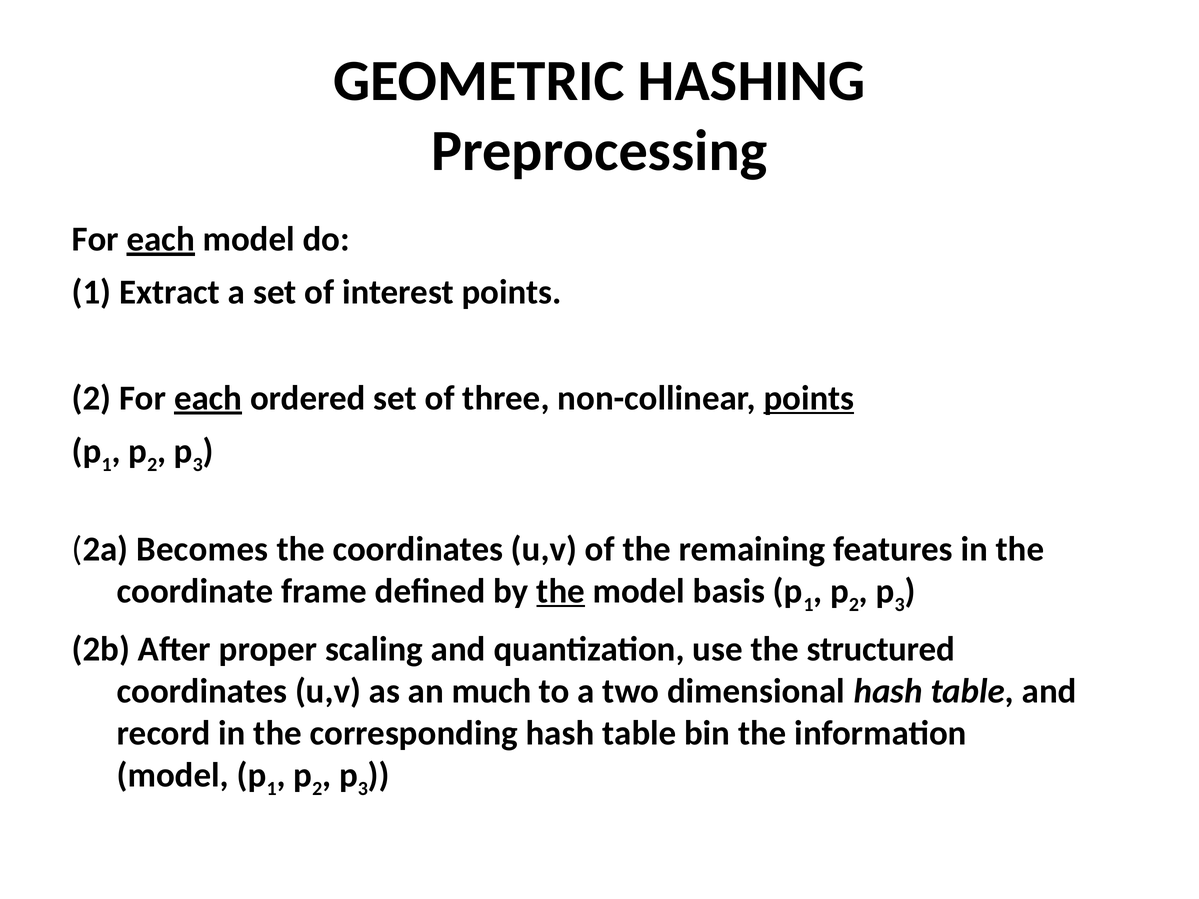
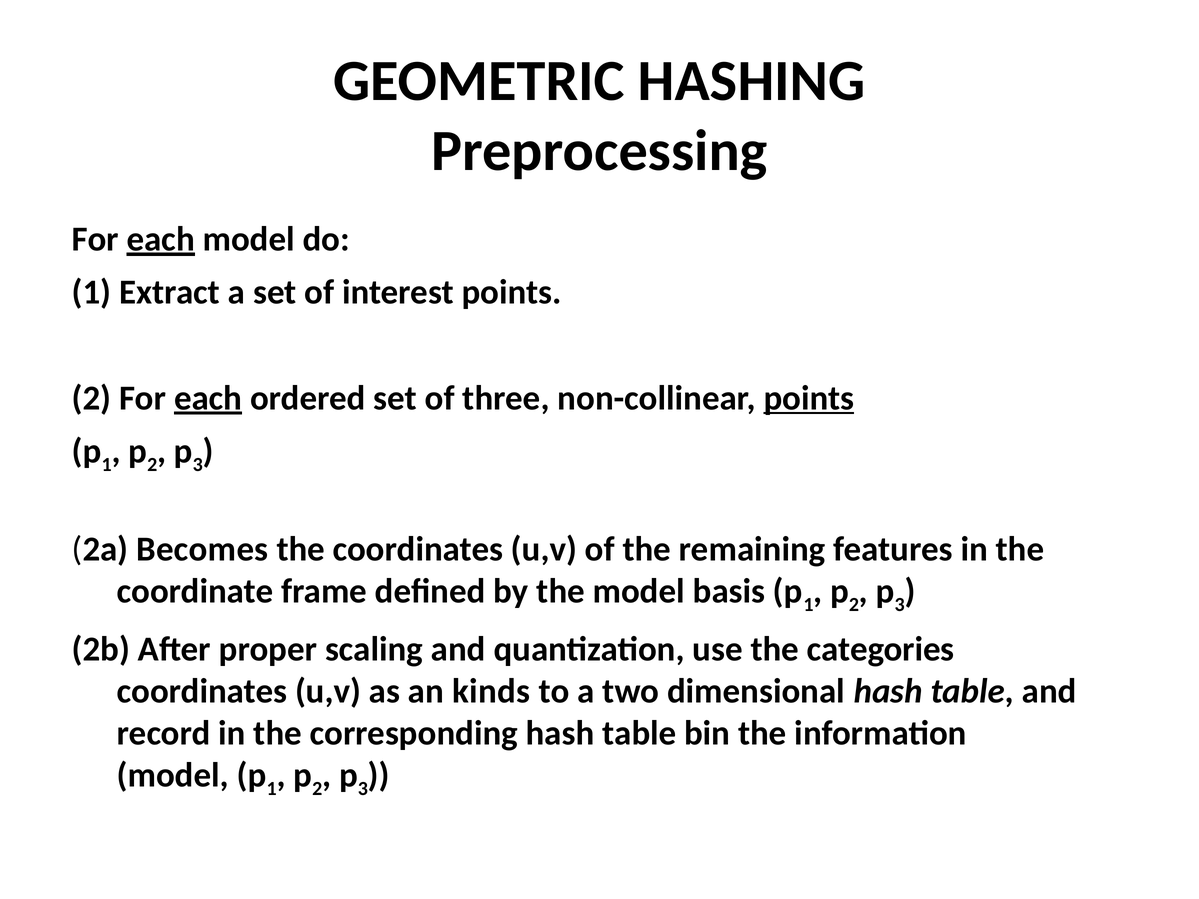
the underline: present -> none (561, 591)
structured: structured -> categories (881, 649)
much: much -> kinds (491, 691)
